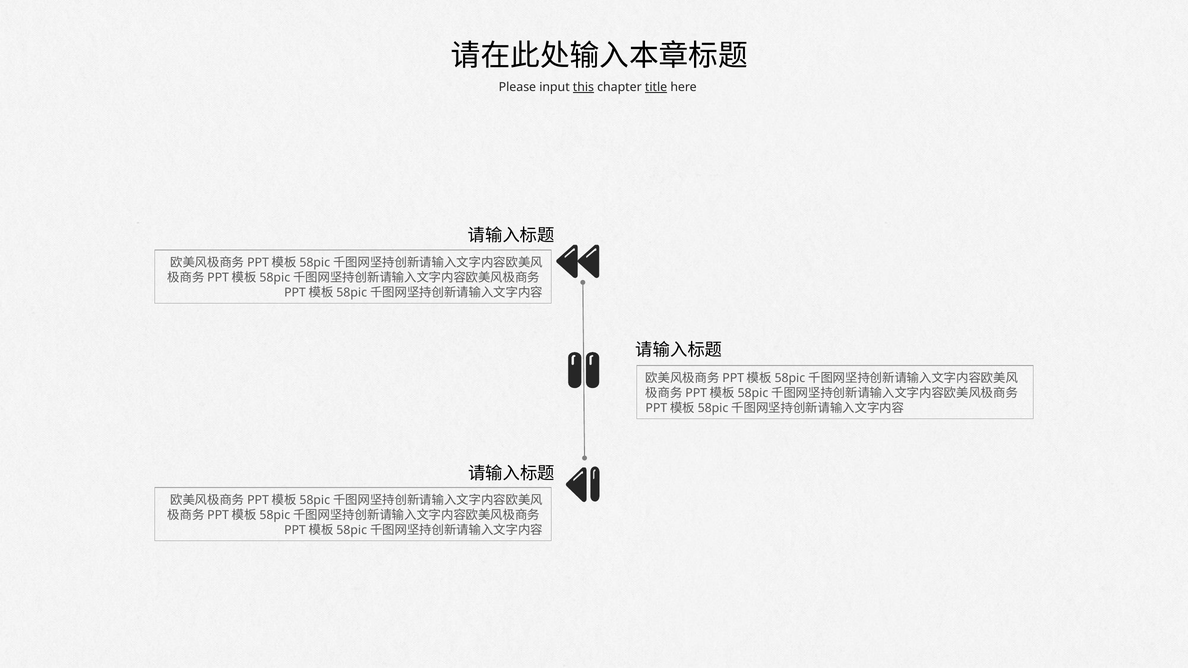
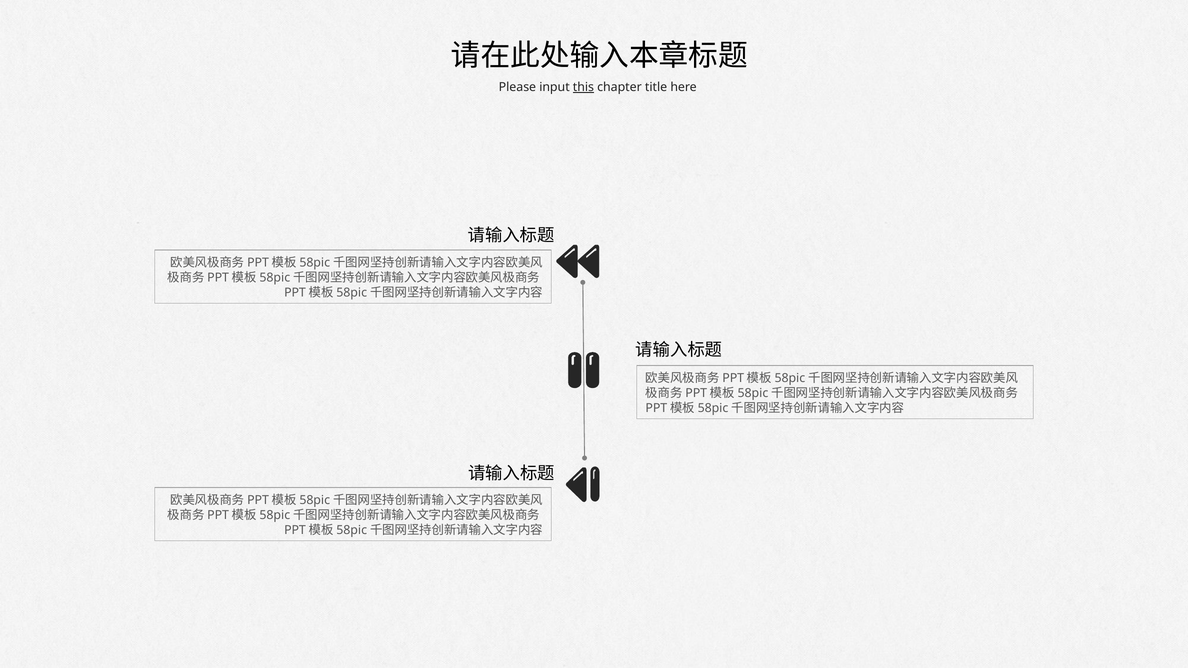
title underline: present -> none (656, 87)
